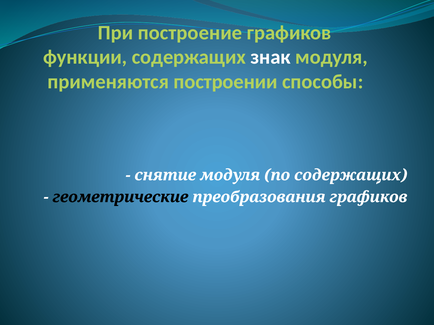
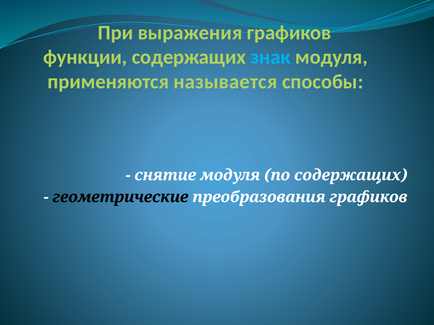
построение: построение -> выражения (190, 33)
знак colour: white -> light blue (271, 57)
построении: построении -> называется (225, 82)
